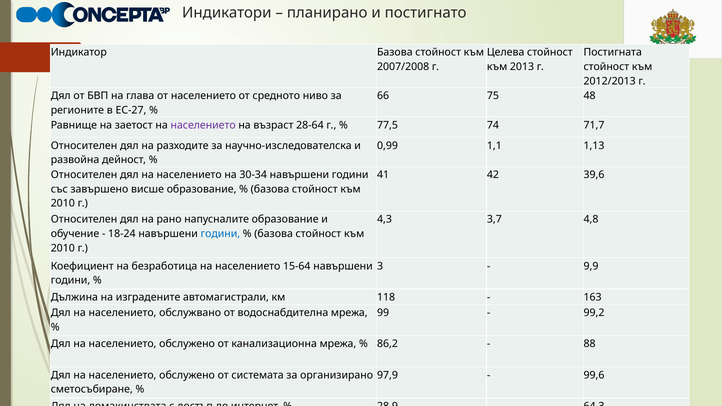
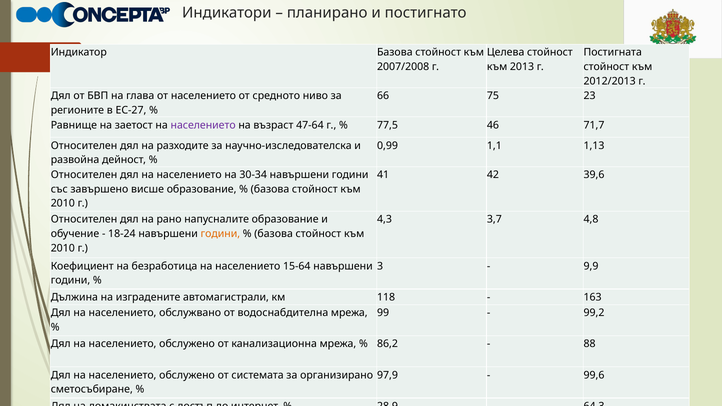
48: 48 -> 23 (590, 96)
28-64: 28-64 -> 47-64 (310, 125)
74: 74 -> 46 (493, 125)
години colour: blue -> orange (220, 234)
